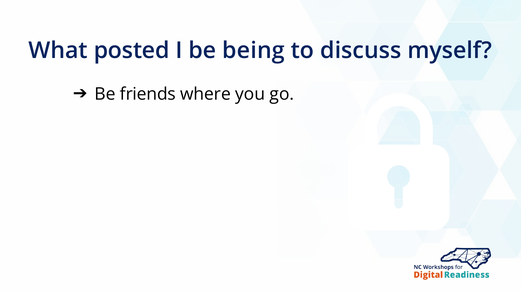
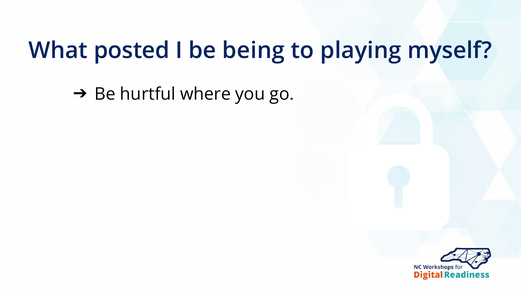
discuss: discuss -> playing (361, 51)
friends: friends -> hurtful (148, 94)
